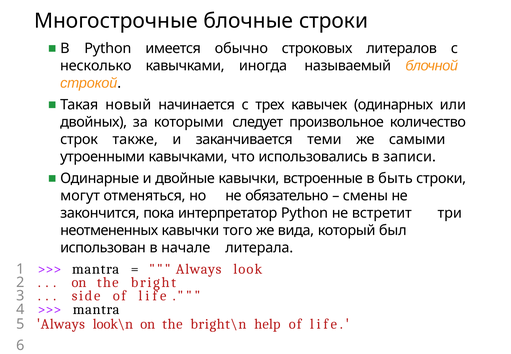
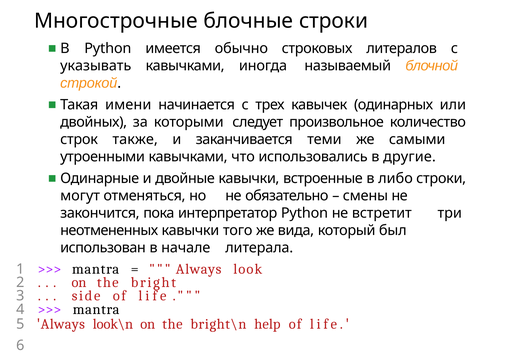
несколько: несколько -> указывать (96, 66)
новый: новый -> имени (128, 105)
записи: записи -> другие (409, 157)
быть: быть -> либо (396, 178)
